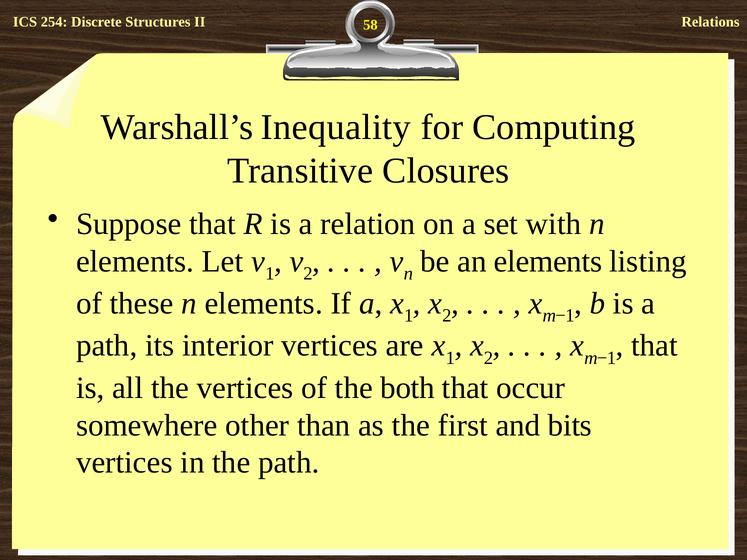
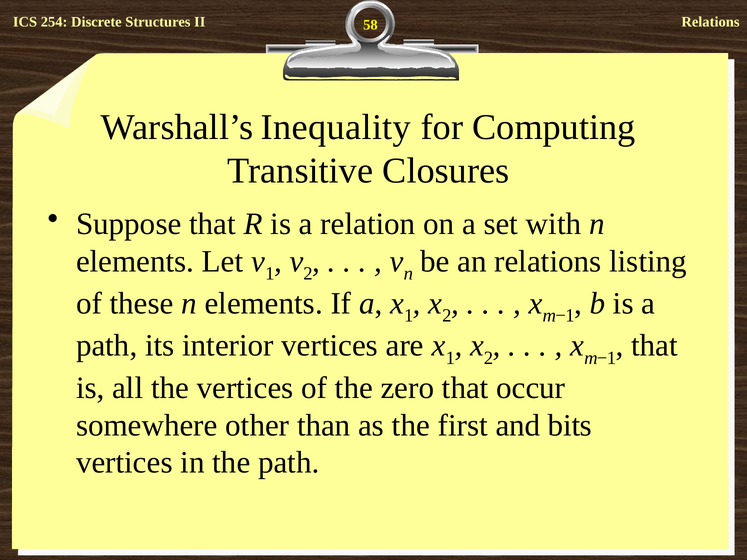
an elements: elements -> relations (548, 261)
both: both -> zero (407, 388)
